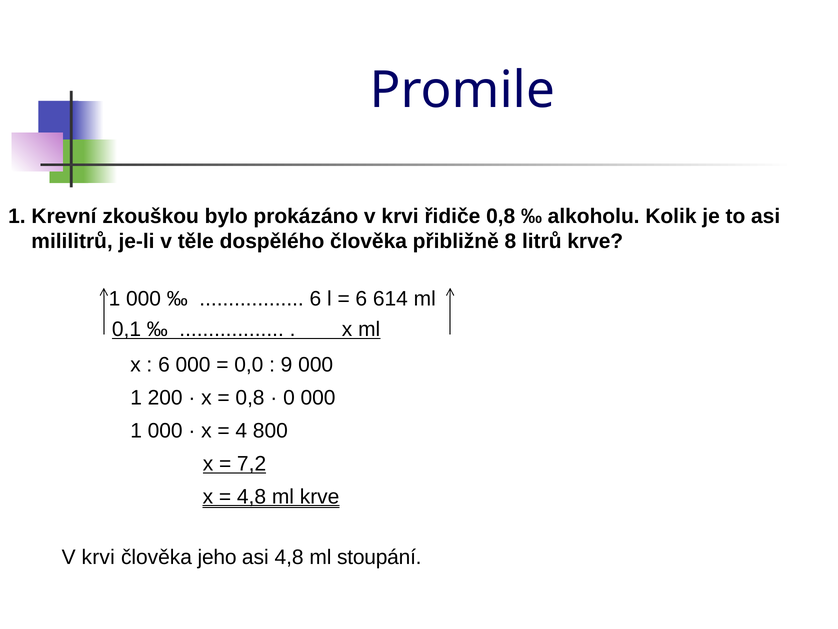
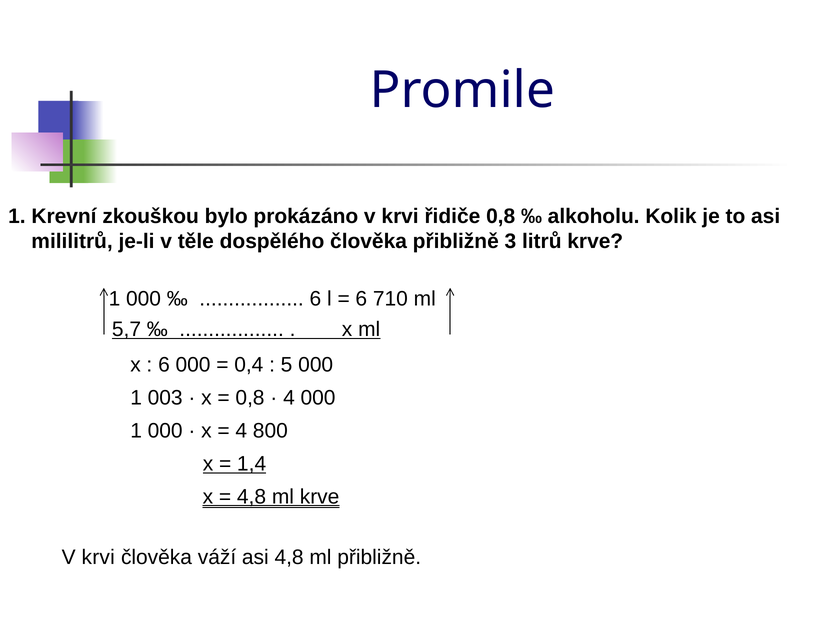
8: 8 -> 3 (510, 241)
614: 614 -> 710 (390, 299)
0,1: 0,1 -> 5,7 (127, 329)
0,0: 0,0 -> 0,4 (249, 365)
9: 9 -> 5 (287, 365)
200: 200 -> 003 (165, 398)
0: 0 -> 4 (289, 398)
7,2: 7,2 -> 1,4 (252, 464)
jeho: jeho -> váží (217, 557)
ml stoupání: stoupání -> přibližně (379, 557)
